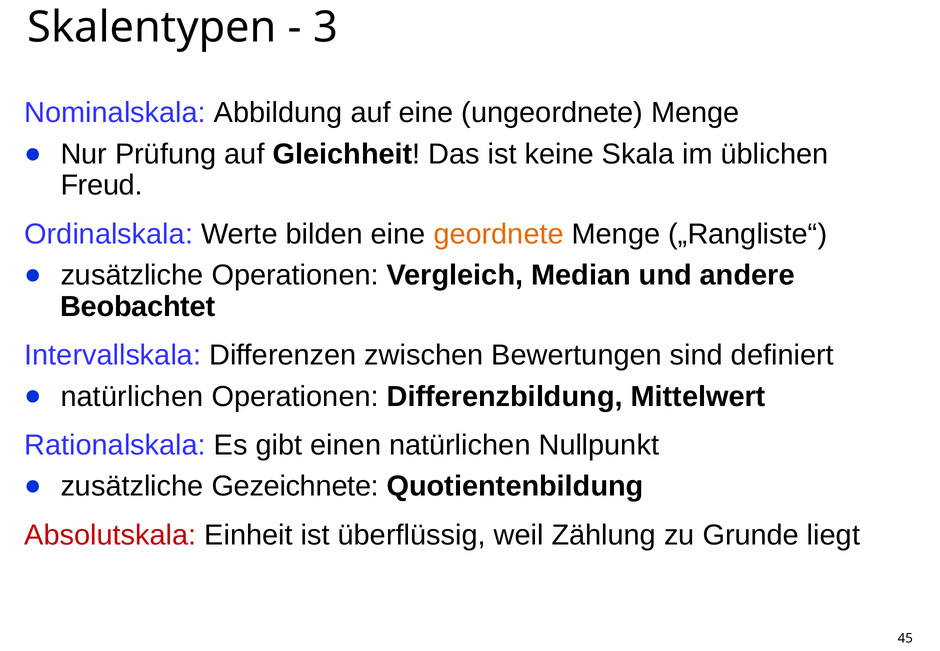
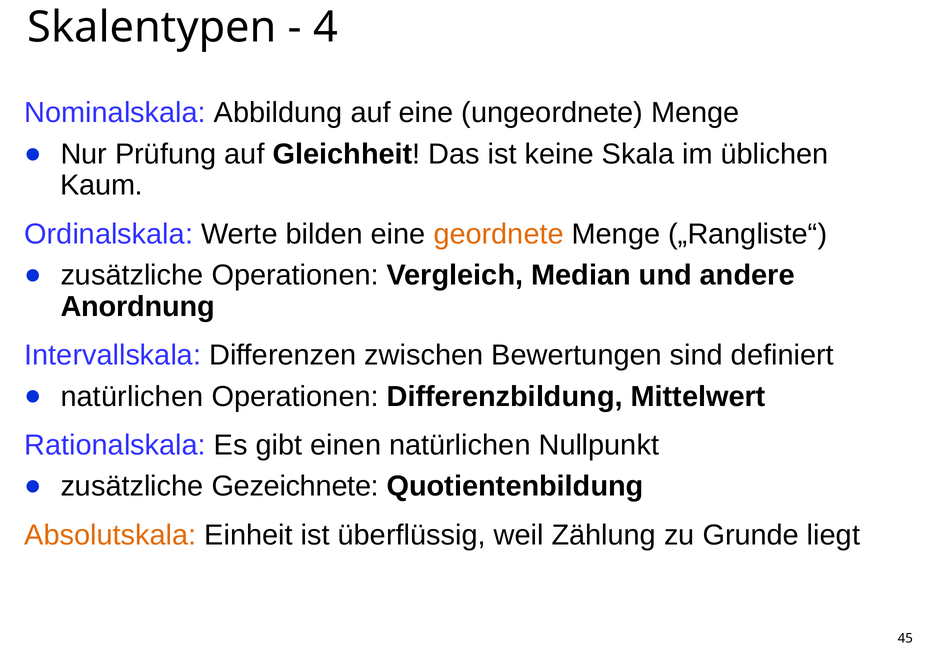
3: 3 -> 4 (326, 28)
Freud: Freud -> Kaum (102, 185)
Beobachtet: Beobachtet -> Anordnung (138, 306)
Absolutskala colour: red -> orange (110, 535)
